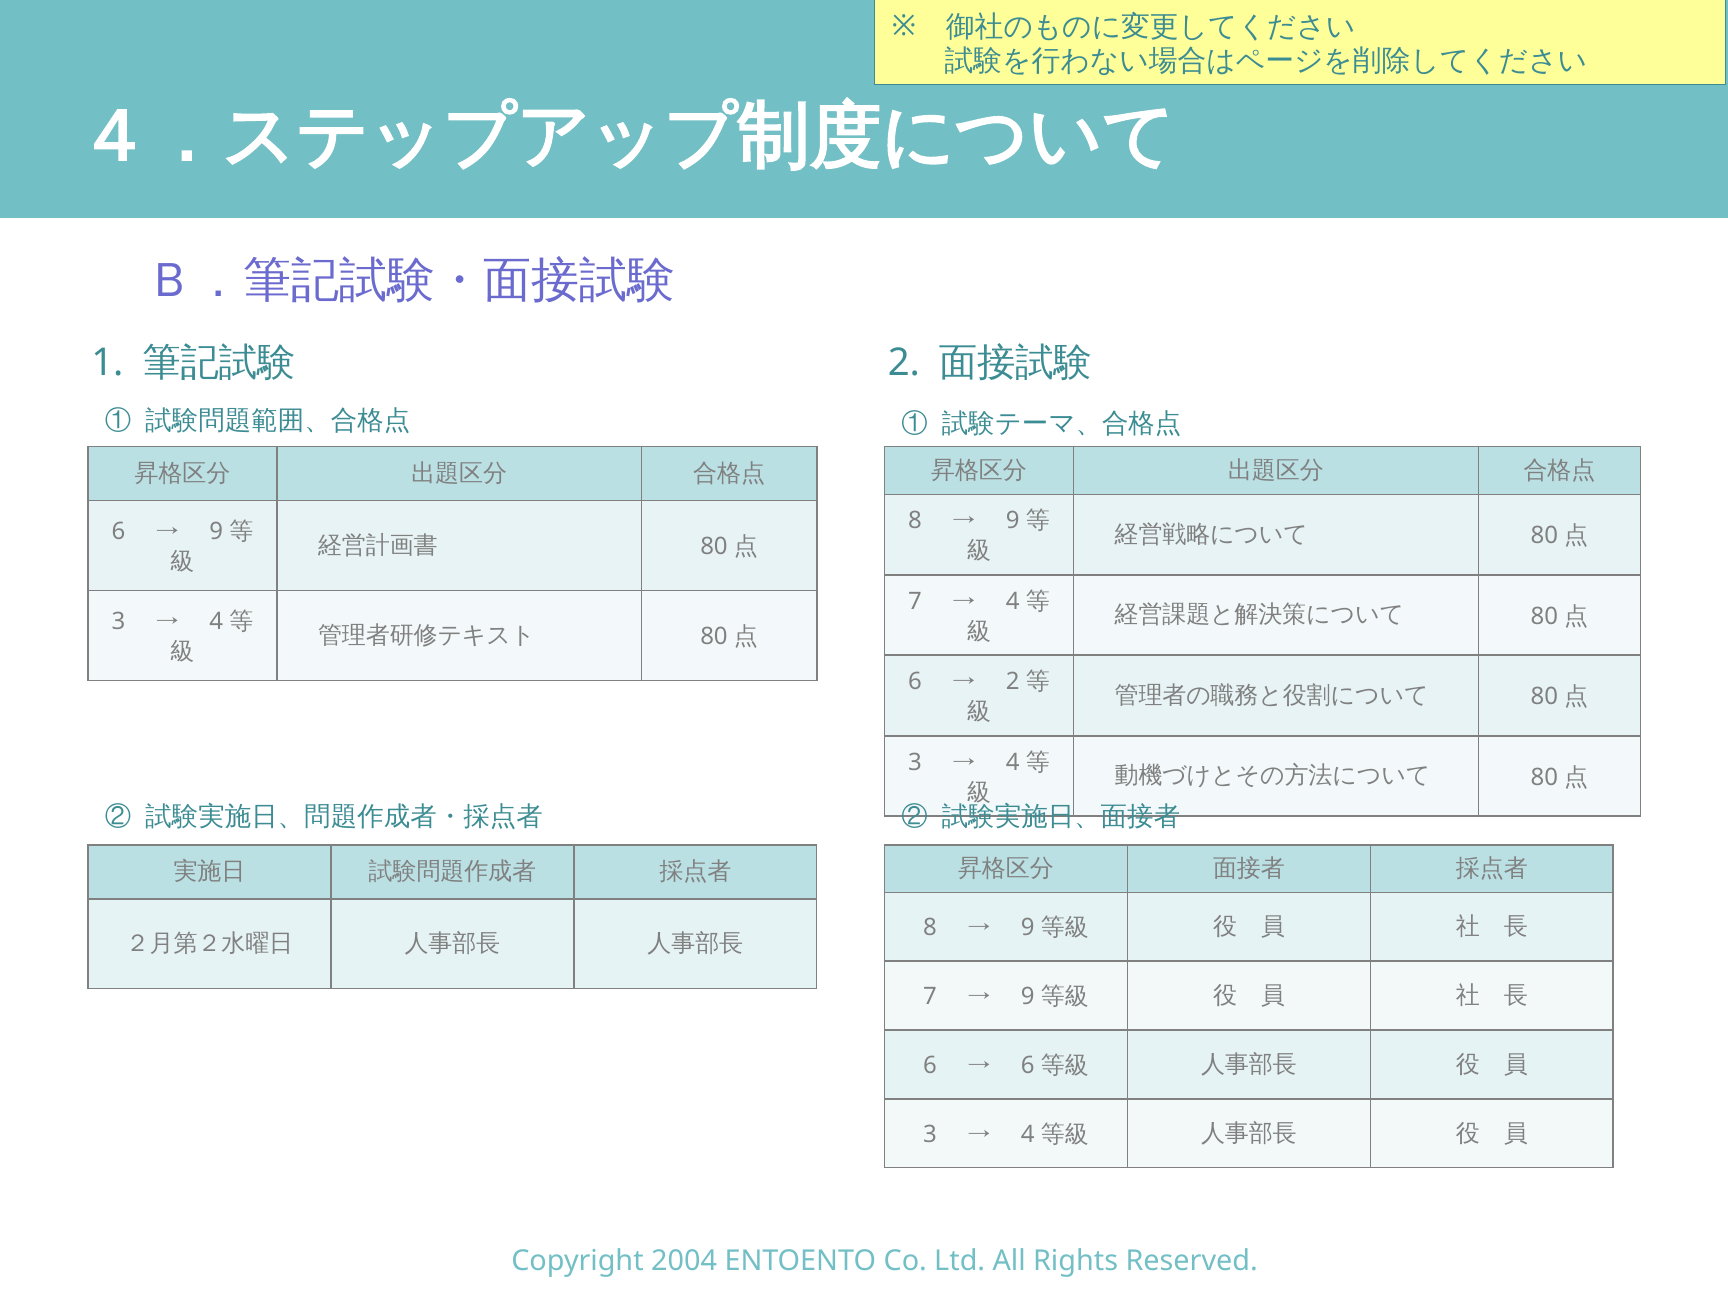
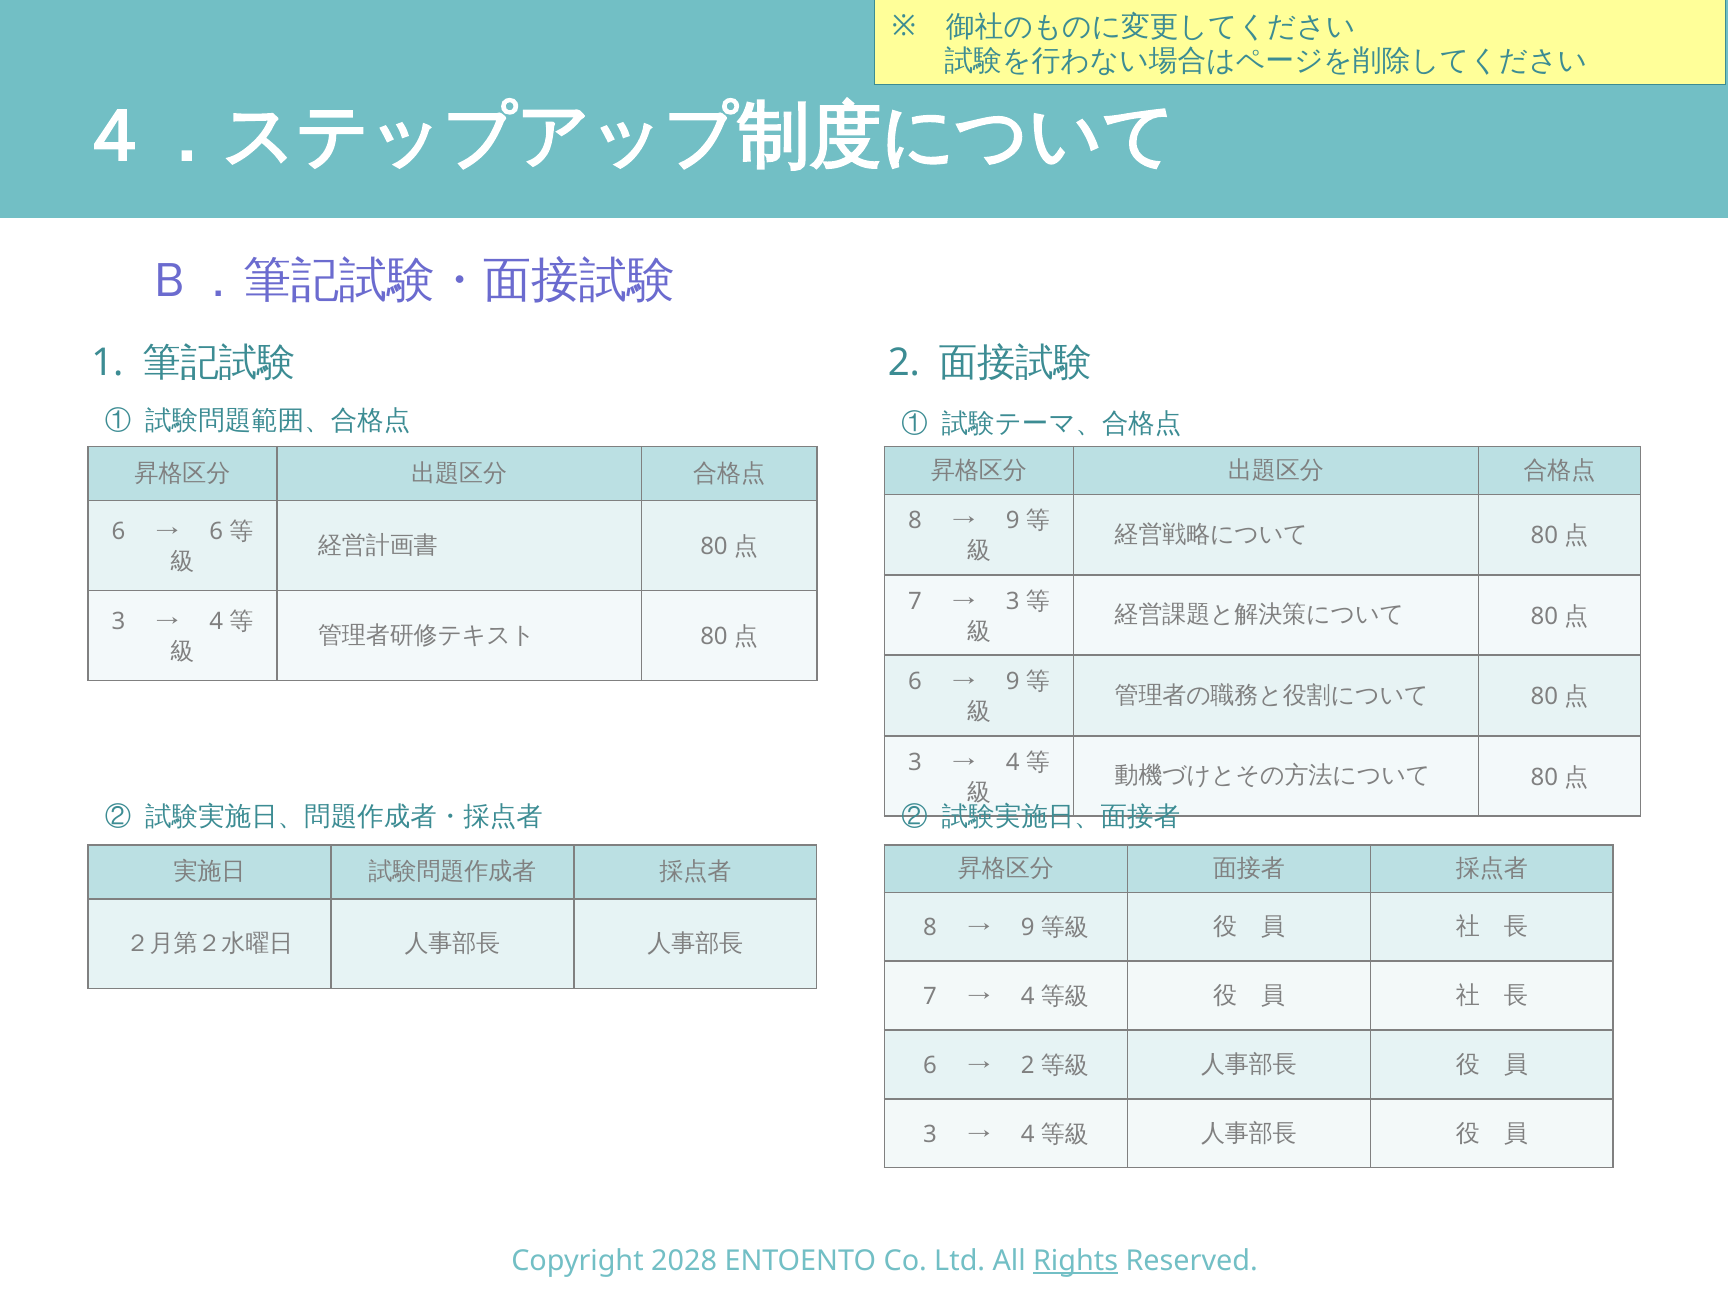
9: 9 -> 6 (216, 532)
4: 4 -> 3 (1013, 601)
2: 2 -> 9 (1013, 682)
9: 9 -> 4 (1028, 997)
6: 6 -> 2 (1028, 1066)
2004: 2004 -> 2028 (684, 1261)
Rights underline: none -> present (1076, 1261)
